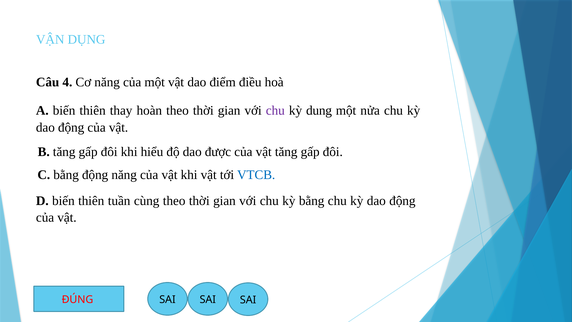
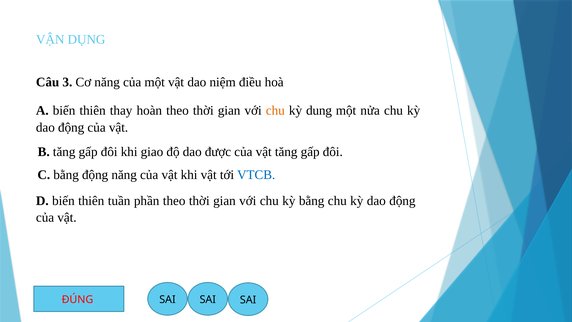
4: 4 -> 3 (67, 82)
điểm: điểm -> niệm (223, 82)
chu colour: purple -> orange (275, 111)
hiểu: hiểu -> giao (152, 152)
cùng: cùng -> phần (147, 201)
